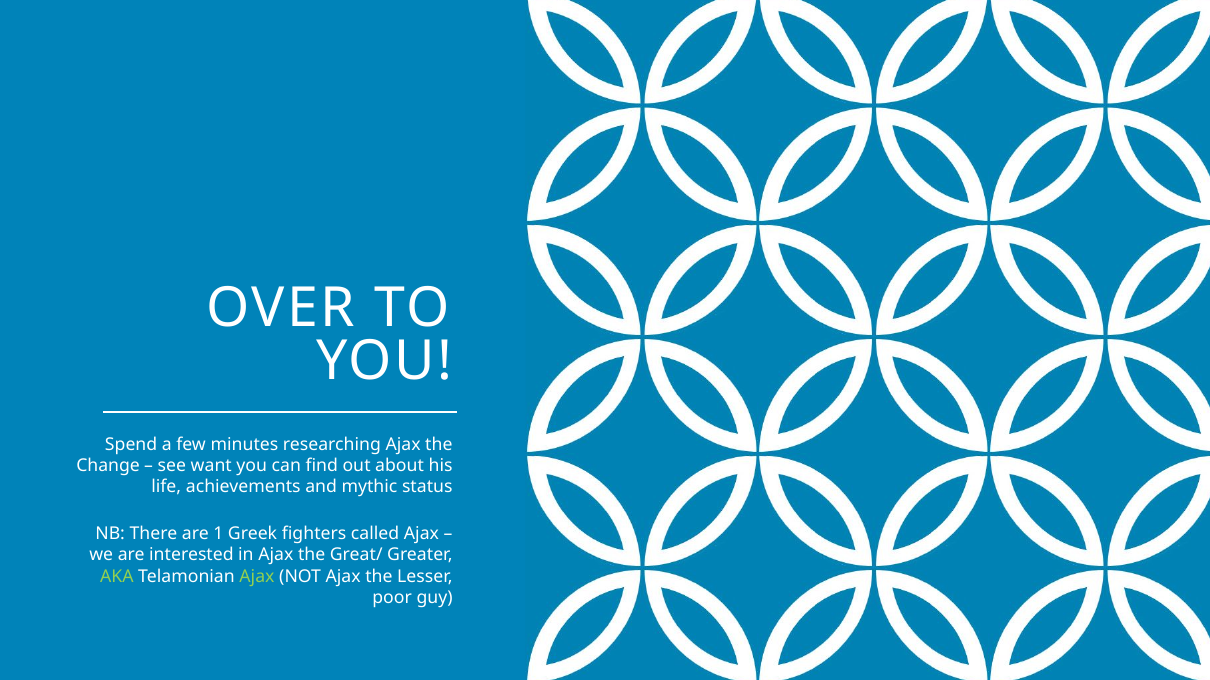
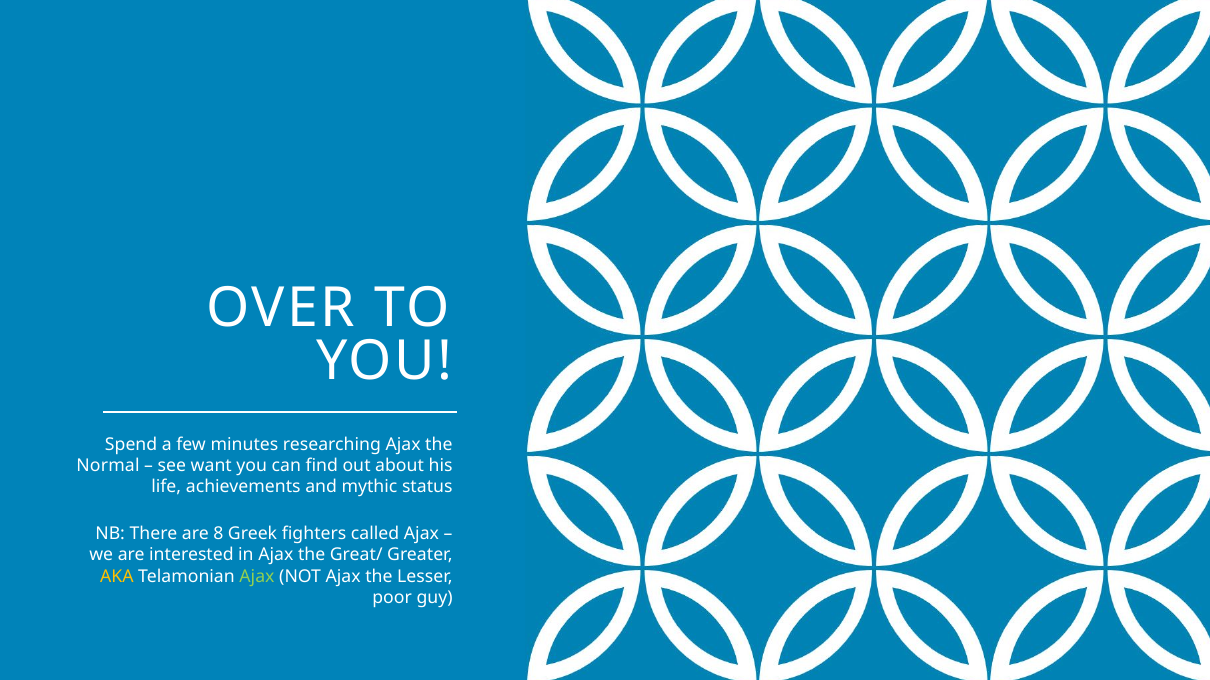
Change: Change -> Normal (108, 466)
1: 1 -> 8 (218, 534)
AKA colour: light green -> yellow (117, 577)
